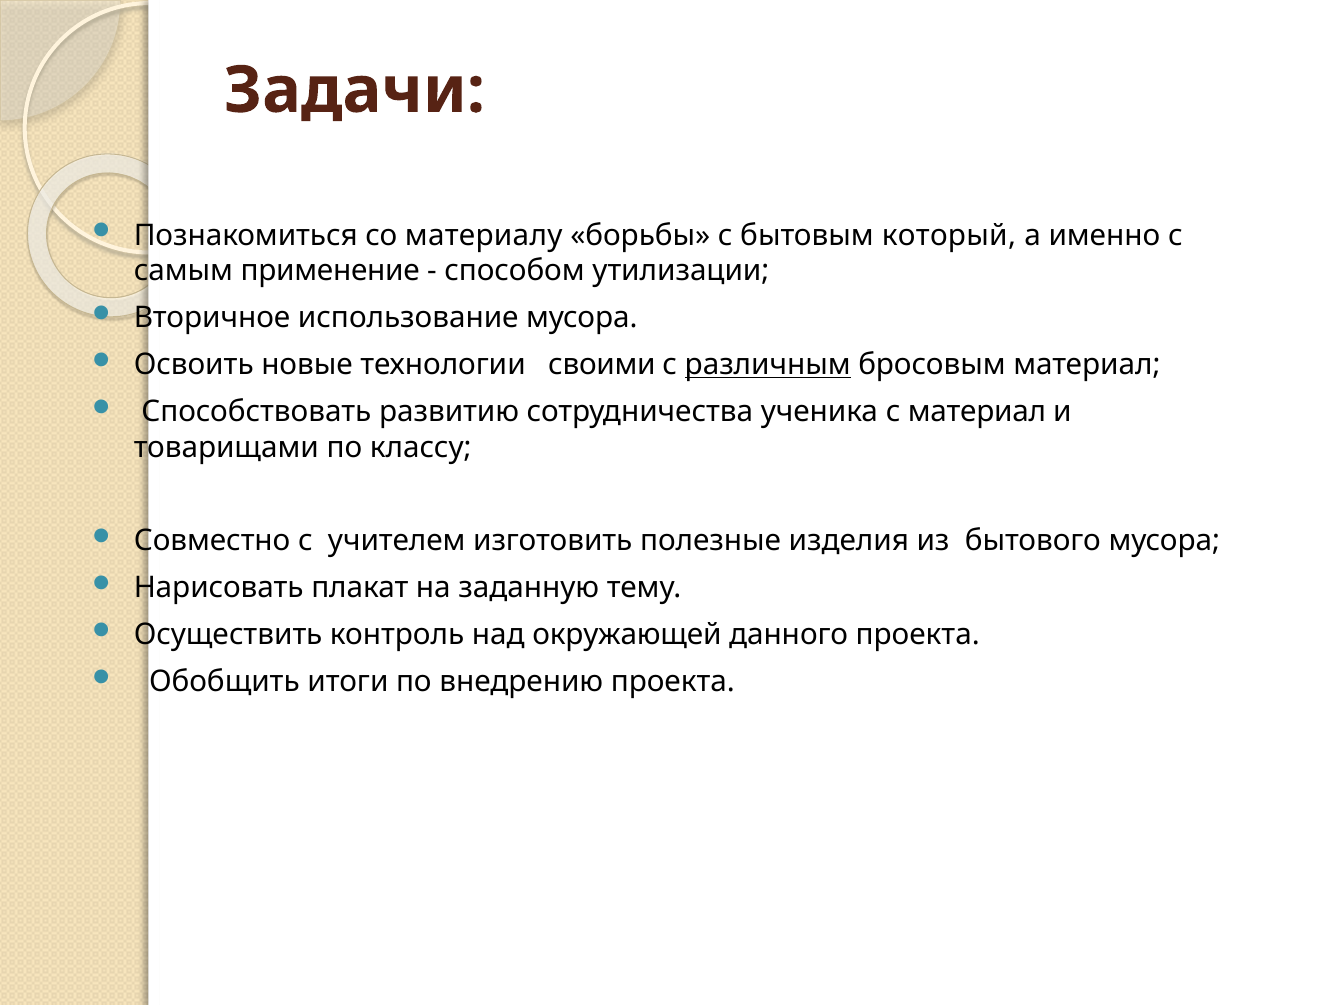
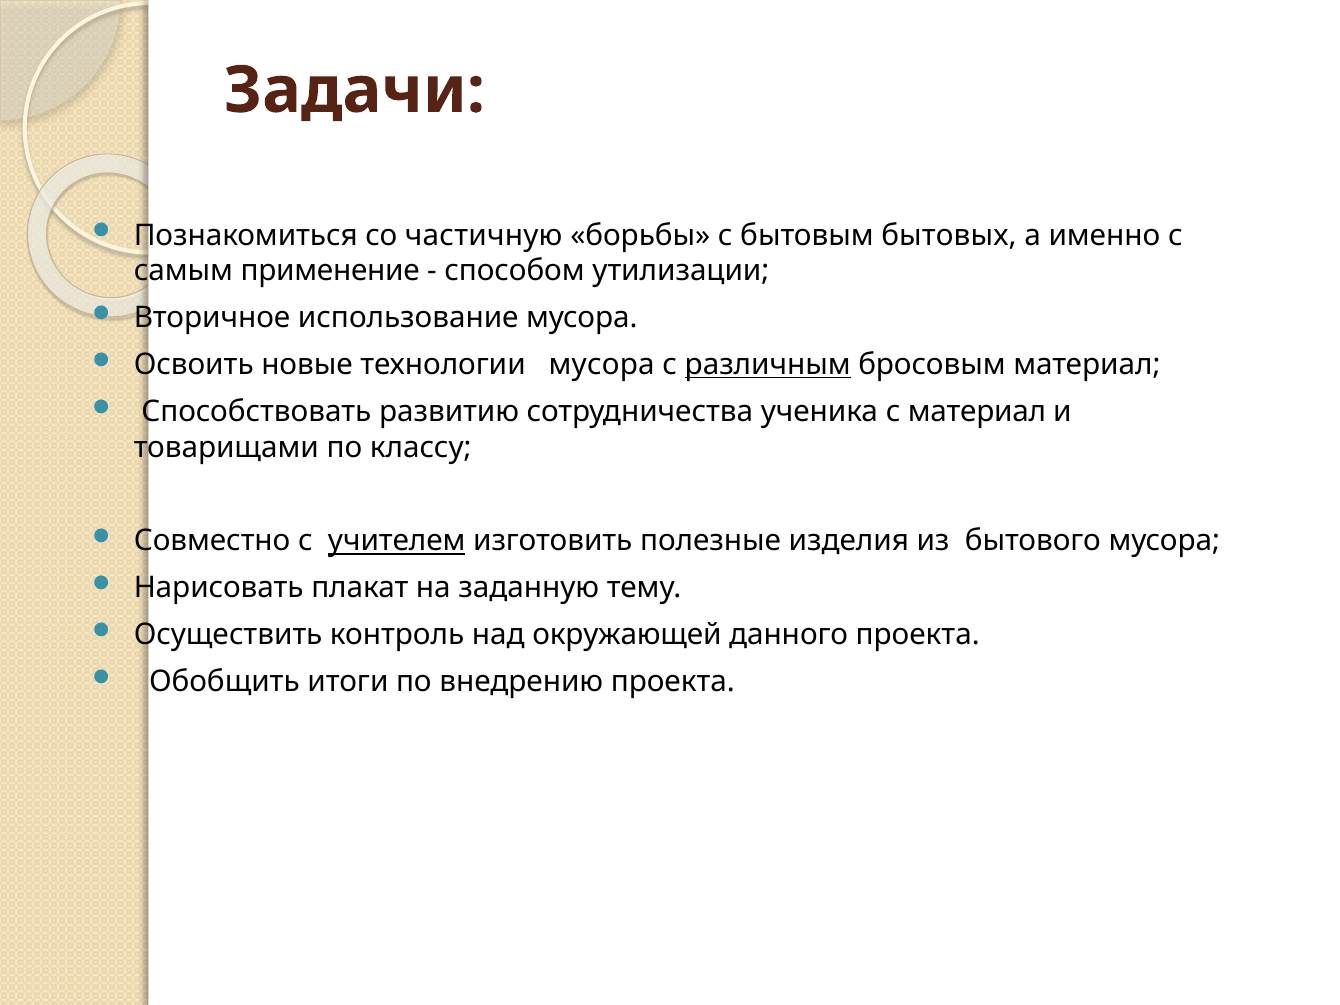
материалу: материалу -> частичную (484, 235)
который: который -> бытовых (949, 235)
технологии своими: своими -> мусора (602, 365)
учителем underline: none -> present (397, 541)
